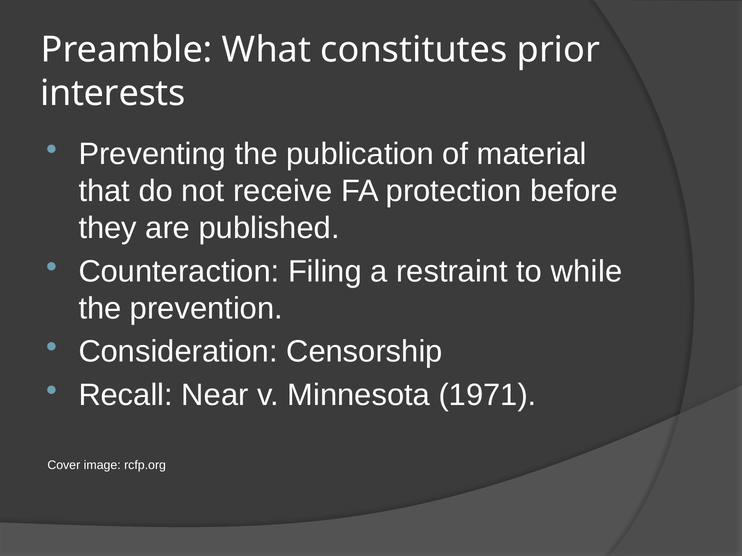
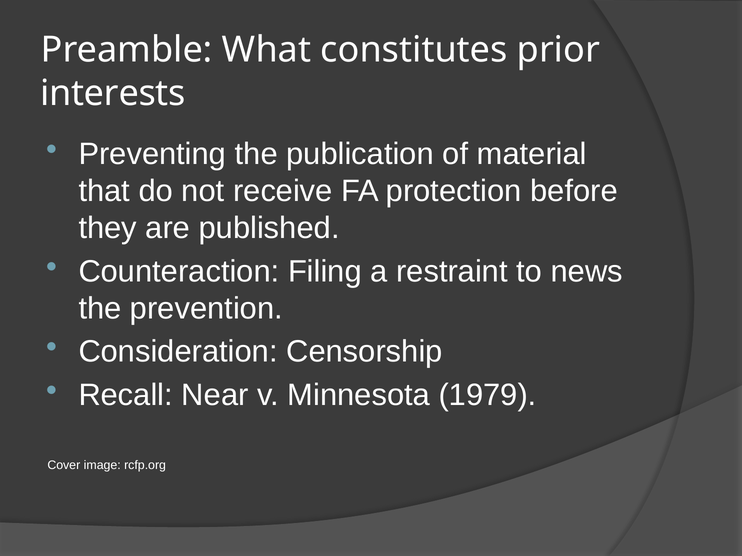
while: while -> news (587, 272)
1971: 1971 -> 1979 (487, 395)
